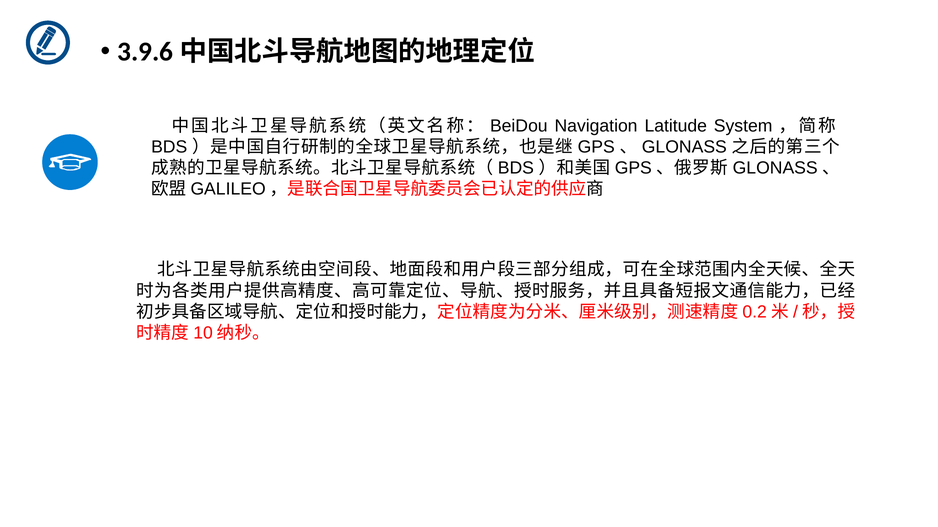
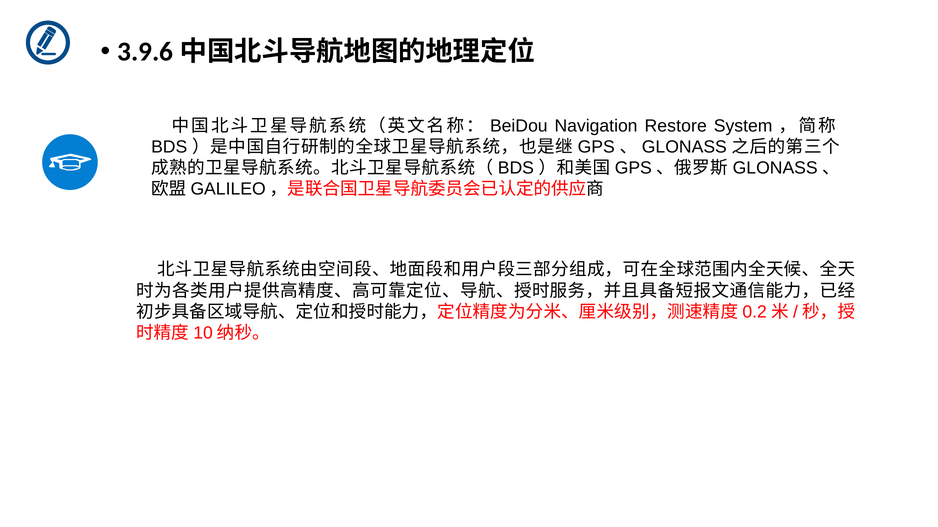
Latitude: Latitude -> Restore (676, 126)
